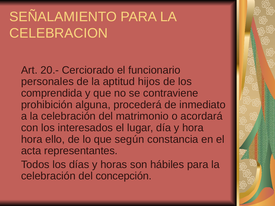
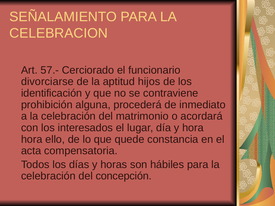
20.-: 20.- -> 57.- (50, 70)
personales: personales -> divorciarse (47, 82)
comprendida: comprendida -> identificación (52, 93)
según: según -> quede (130, 139)
representantes: representantes -> compensatoria (81, 151)
